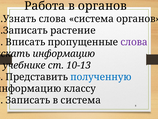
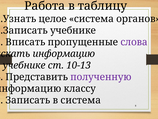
в органов: органов -> таблицу (102, 6)
слова: слова -> целое (53, 19)
растение: растение -> учебнике (73, 30)
полученную colour: blue -> purple (101, 77)
